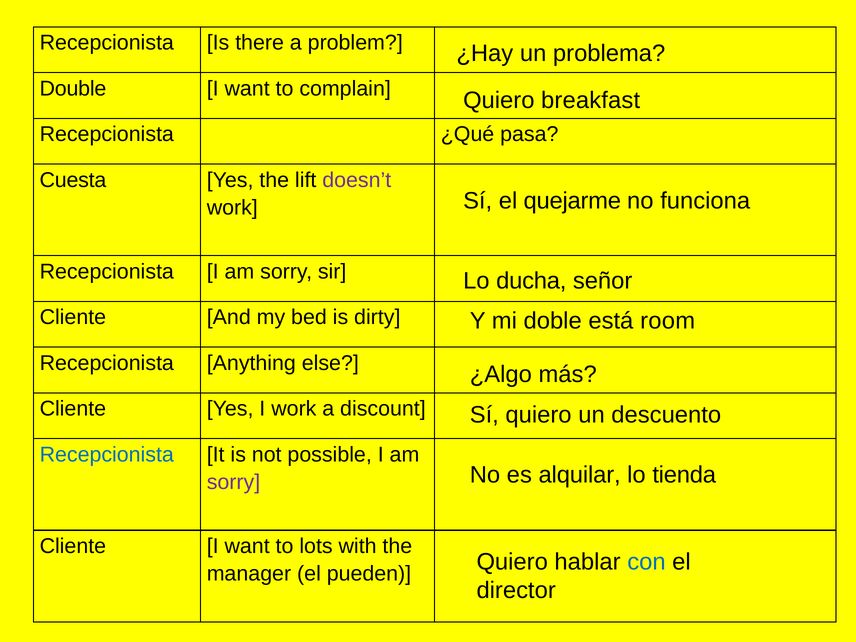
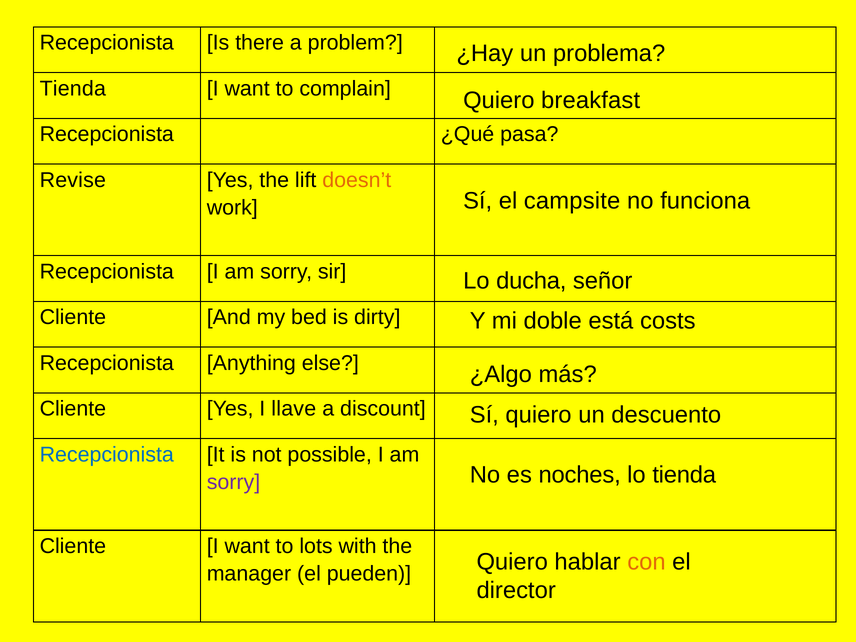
Double: Double -> Tienda (73, 88)
Cuesta: Cuesta -> Revise (73, 180)
doesn’t colour: purple -> orange (357, 180)
quejarme: quejarme -> campsite (572, 201)
room: room -> costs (668, 321)
I work: work -> llave (294, 409)
alquilar: alquilar -> noches (580, 475)
con colour: blue -> orange (646, 562)
